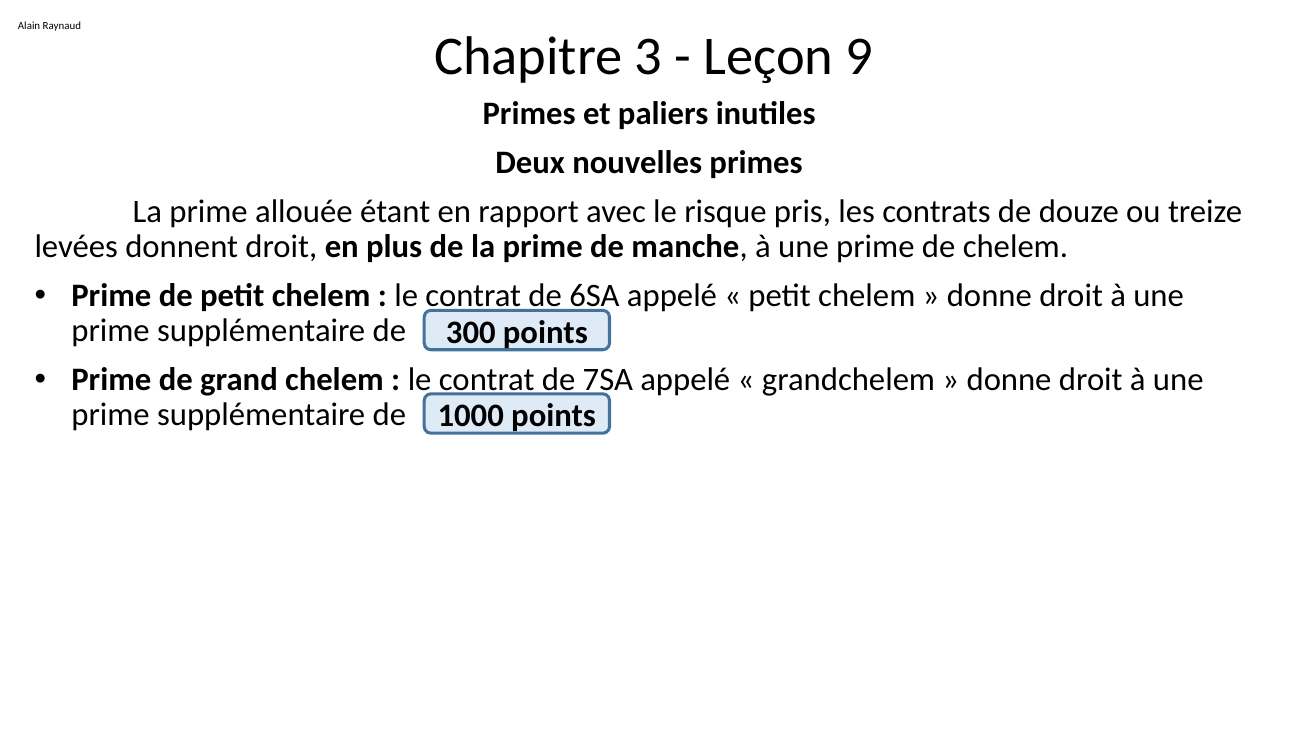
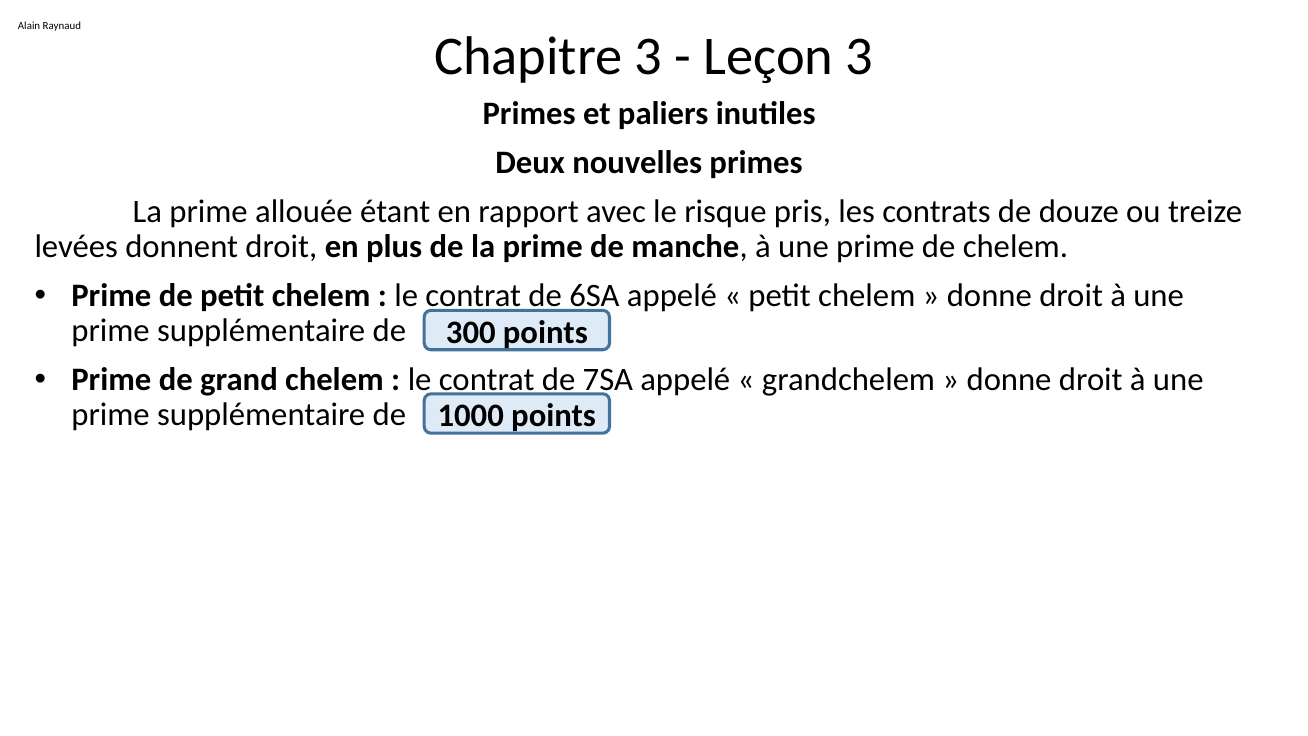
Leçon 9: 9 -> 3 (859, 56)
